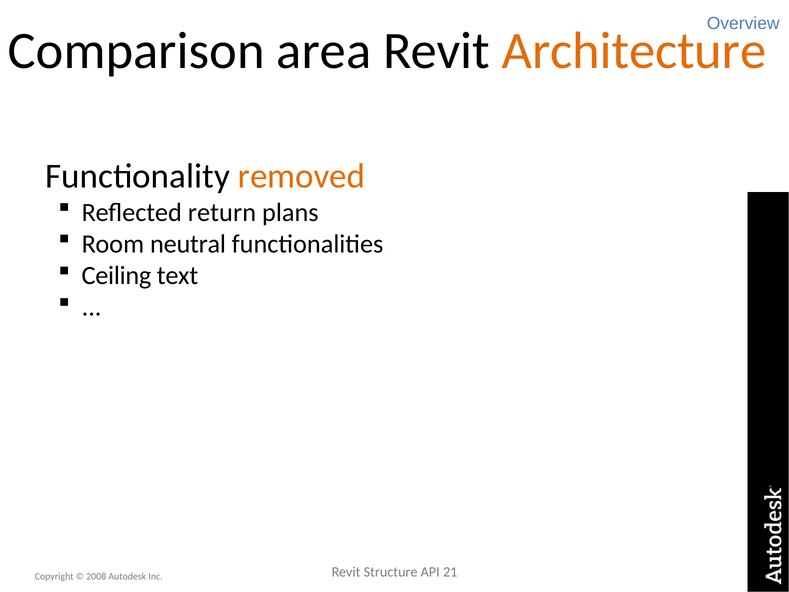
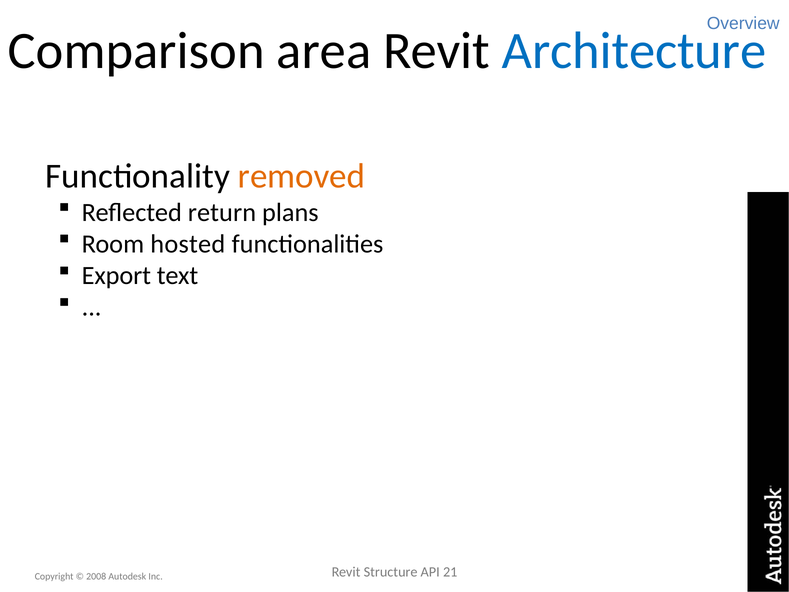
Architecture colour: orange -> blue (634, 51)
neutral: neutral -> hosted (188, 244)
Ceiling: Ceiling -> Export (116, 276)
